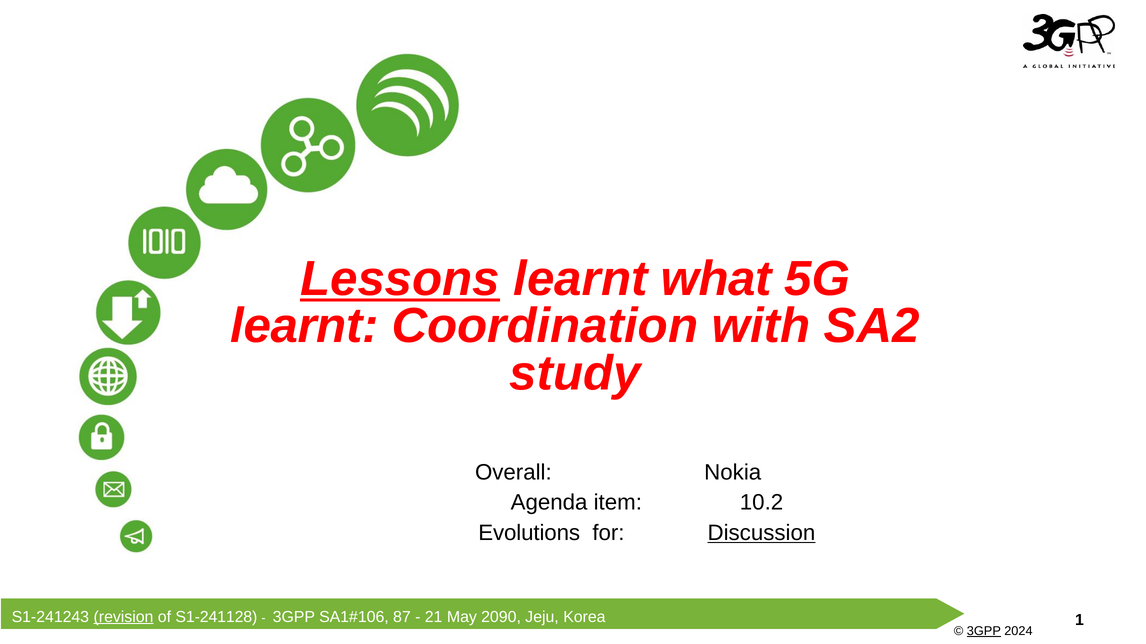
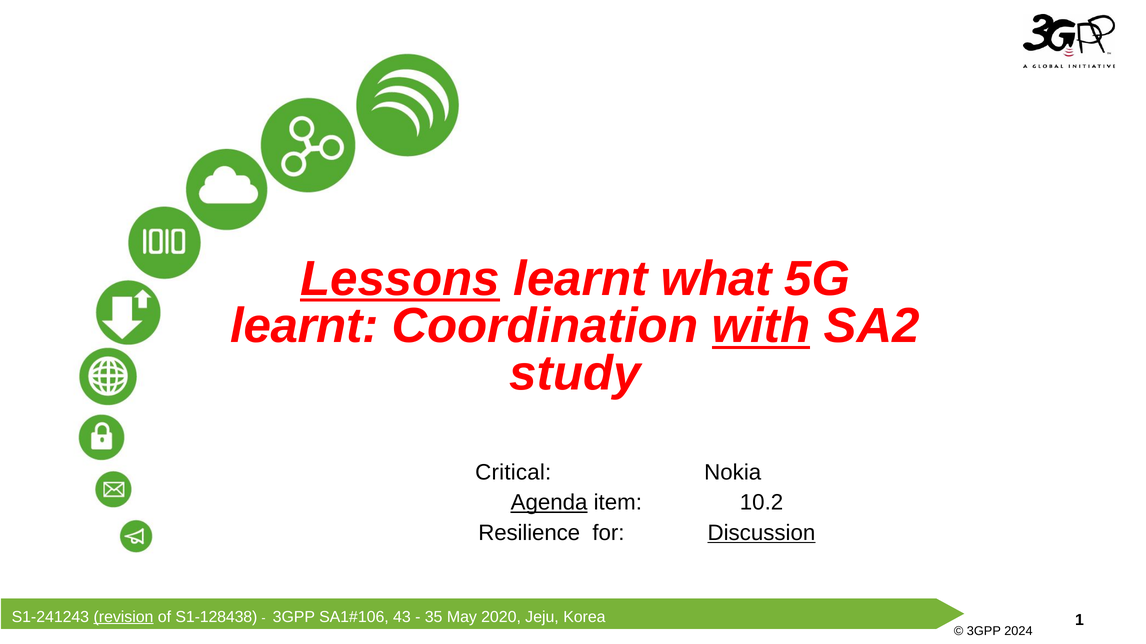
with underline: none -> present (761, 326)
Overall: Overall -> Critical (513, 473)
Agenda underline: none -> present (549, 503)
Evolutions: Evolutions -> Resilience (529, 533)
S1-241128: S1-241128 -> S1-128438 (216, 617)
87: 87 -> 43 (402, 617)
21: 21 -> 35 (434, 617)
2090: 2090 -> 2020 (501, 617)
3GPP underline: present -> none (984, 632)
